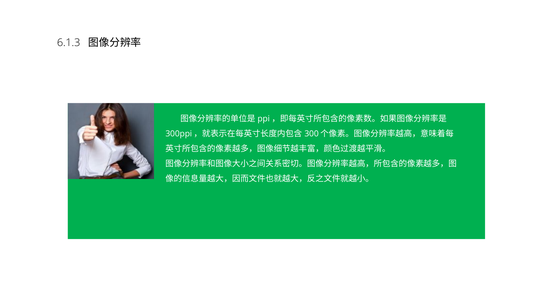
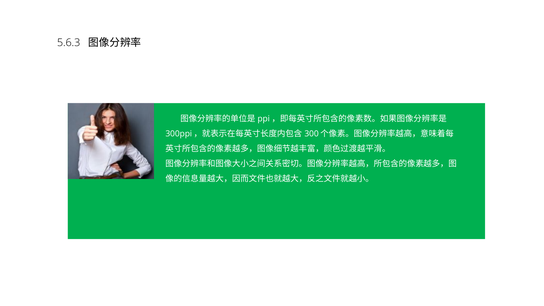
6.1.3: 6.1.3 -> 5.6.3 (69, 43)
